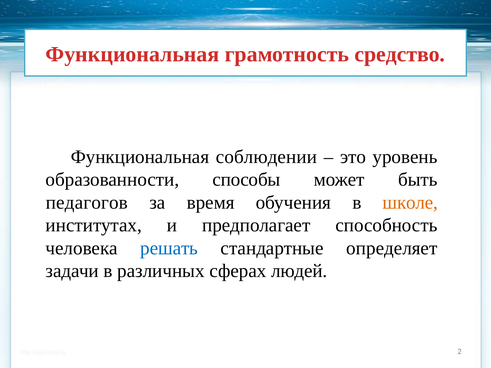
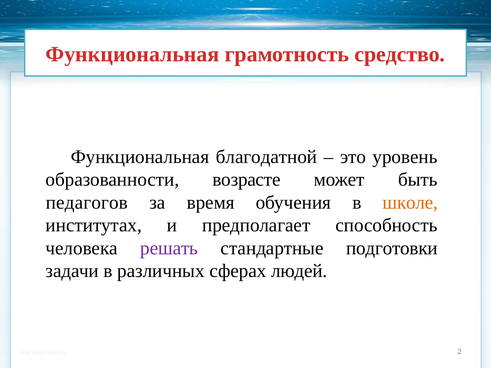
соблюдении: соблюдении -> благодатной (267, 157)
способы: способы -> возрасте (247, 180)
решать colour: blue -> purple (169, 248)
определяет: определяет -> подготовки (392, 248)
